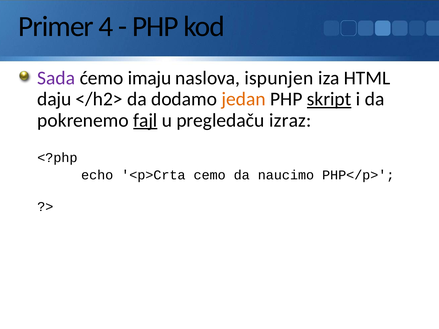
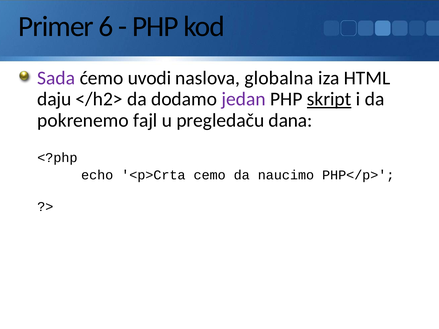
4: 4 -> 6 (106, 27)
imaju: imaju -> uvodi (150, 78)
ispunjen: ispunjen -> globalna (279, 78)
jedan colour: orange -> purple (244, 99)
fajl underline: present -> none (145, 120)
izraz: izraz -> dana (290, 120)
